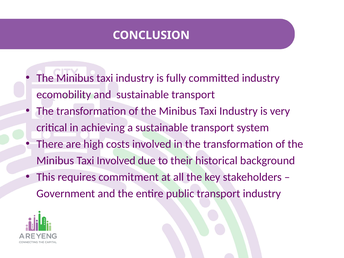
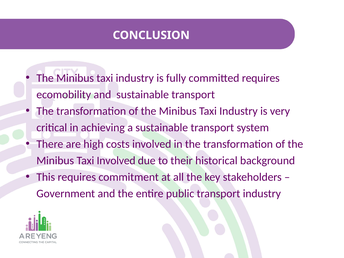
committed industry: industry -> requires (261, 78)
